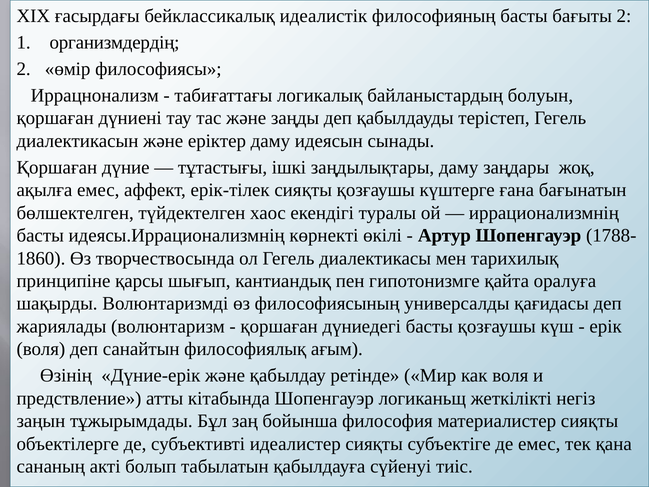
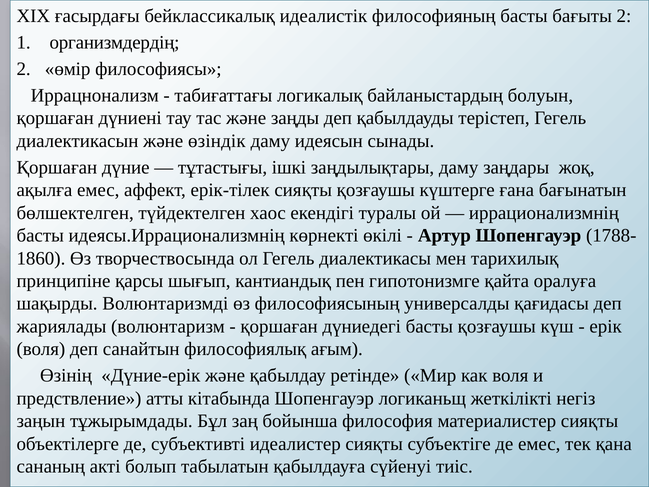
еріктер: еріктер -> өзіндік (217, 141)
